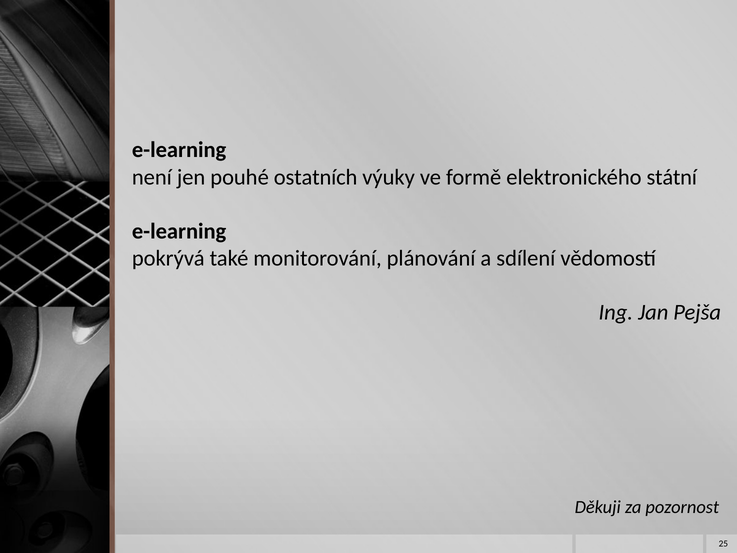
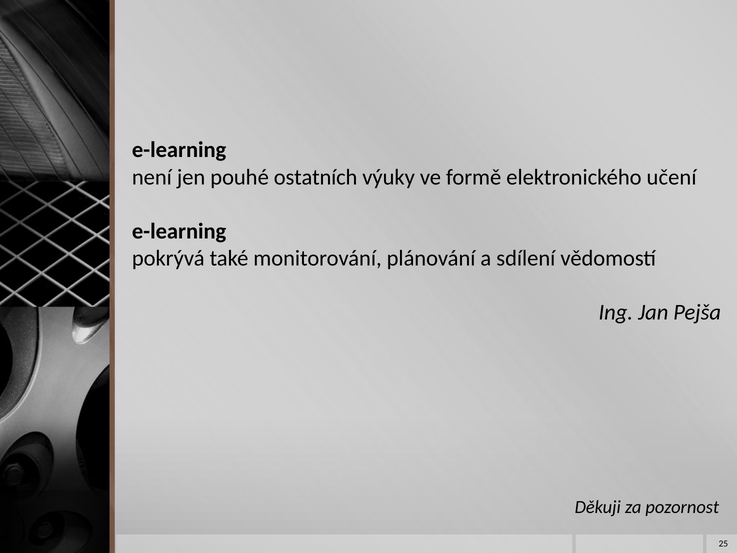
státní: státní -> učení (672, 177)
